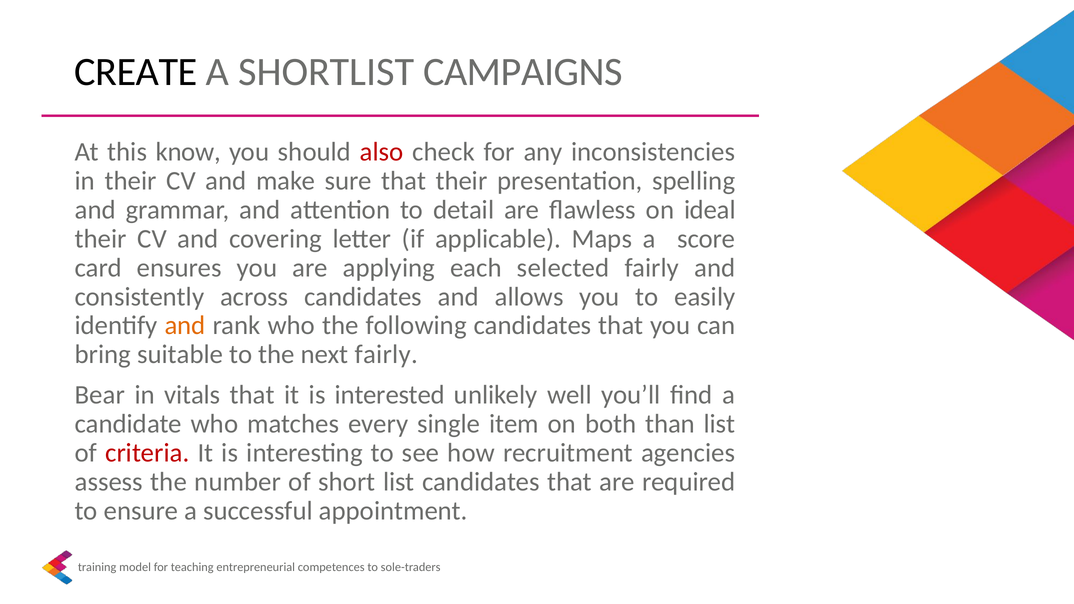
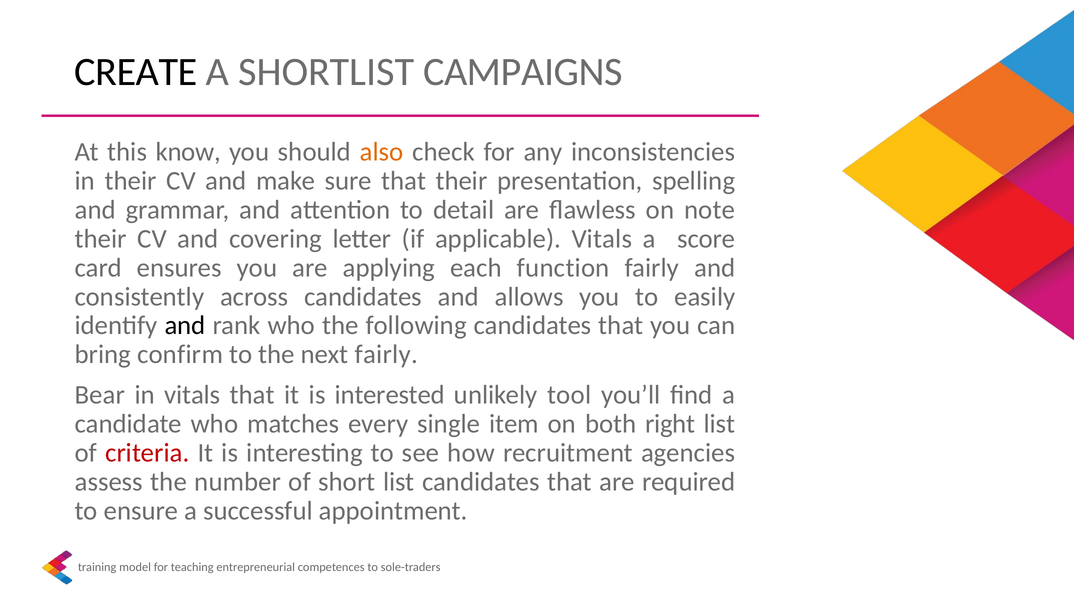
also colour: red -> orange (382, 152)
ideal: ideal -> note (710, 210)
applicable Maps: Maps -> Vitals (602, 239)
selected: selected -> function (563, 268)
and colour: orange -> black (185, 326)
suitable: suitable -> confirm (180, 355)
well: well -> tool (569, 395)
than: than -> right (670, 424)
